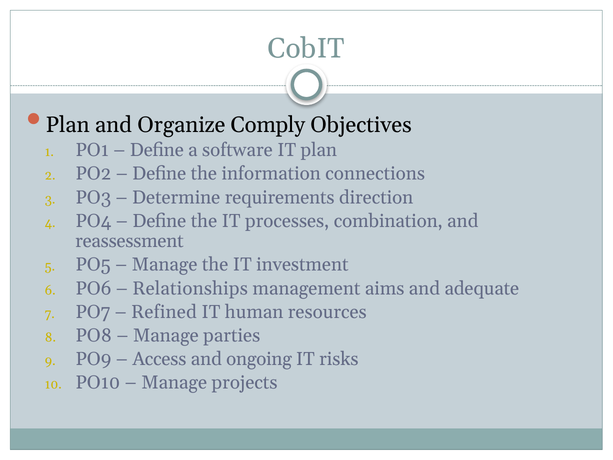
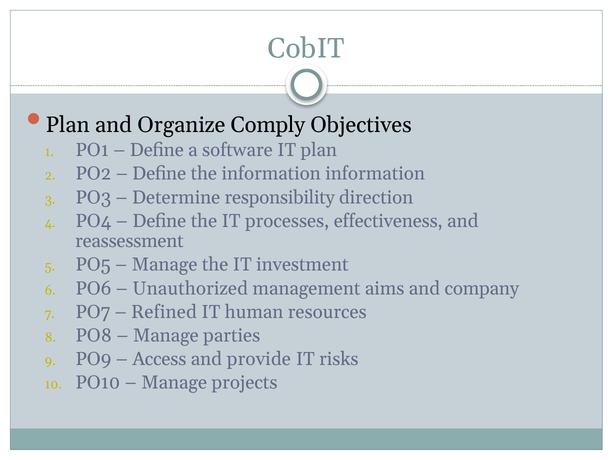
information connections: connections -> information (375, 174)
requirements: requirements -> responsibility (280, 197)
combination: combination -> effectiveness (388, 221)
Relationships: Relationships -> Unauthorized (190, 288)
adequate: adequate -> company (482, 288)
ongoing: ongoing -> provide (259, 359)
